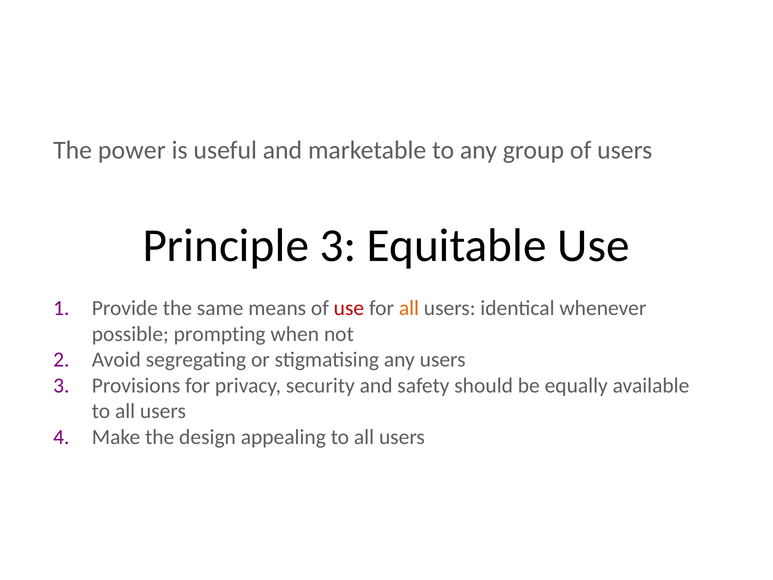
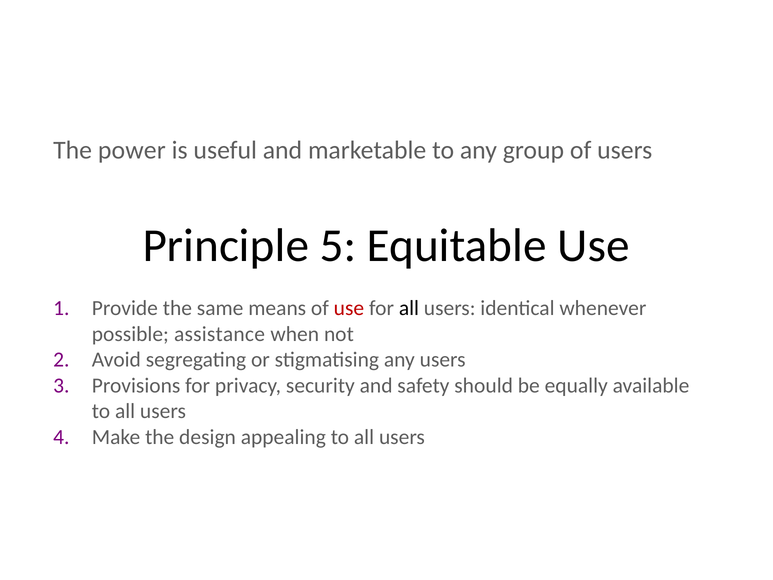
Principle 3: 3 -> 5 (338, 246)
all colour: orange -> black (409, 308)
prompting: prompting -> assistance (220, 334)
